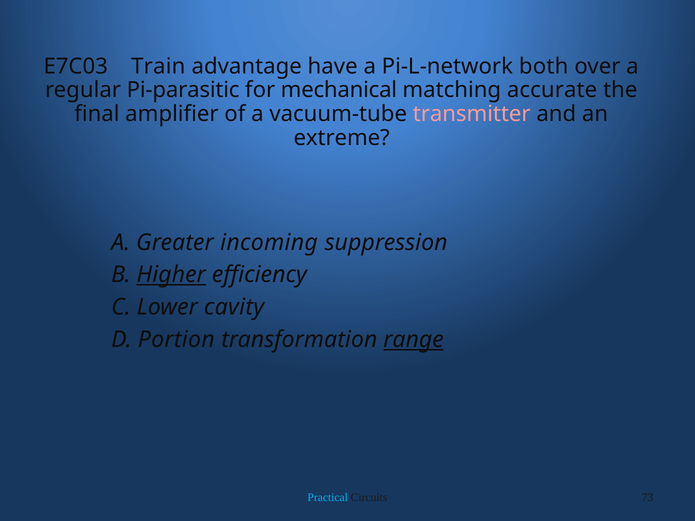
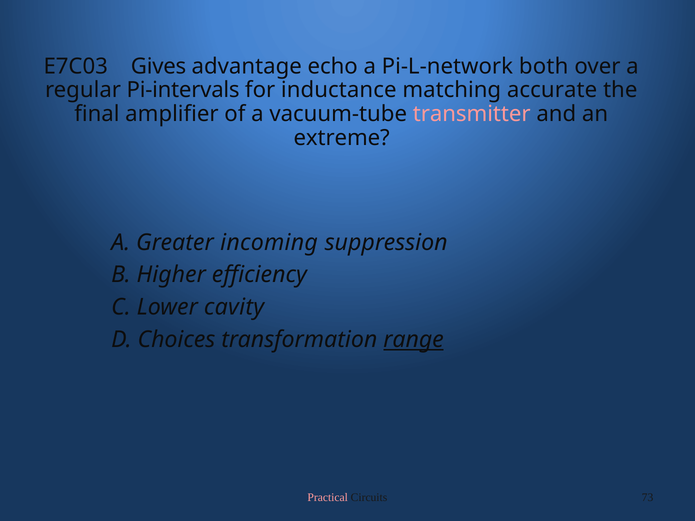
Train: Train -> Gives (159, 66)
have: have -> echo (333, 66)
Pi-parasitic: Pi-parasitic -> Pi-intervals (183, 90)
mechanical: mechanical -> inductance (339, 90)
Higher underline: present -> none (171, 275)
Portion: Portion -> Choices (176, 340)
Practical colour: light blue -> pink (328, 498)
